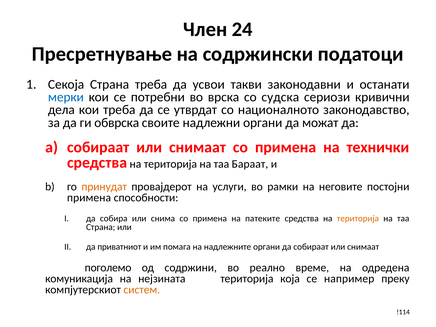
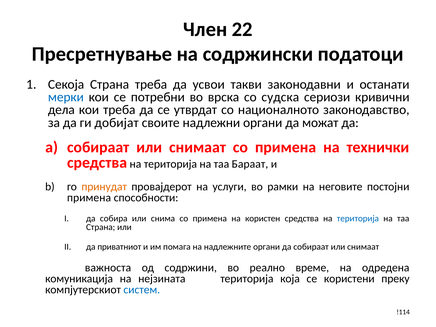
24: 24 -> 22 (242, 29)
обврска: обврска -> добијат (117, 123)
патеките: патеките -> користен (263, 219)
територија colour: orange -> blue (358, 219)
поголемо: поголемо -> важноста (108, 268)
например: например -> користени (349, 279)
систем colour: orange -> blue (142, 290)
